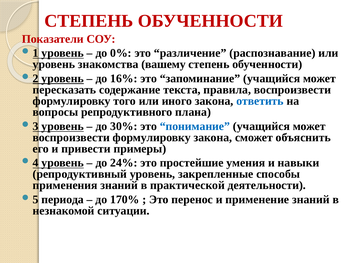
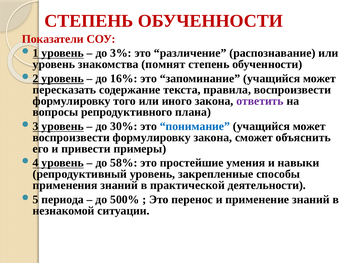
0%: 0% -> 3% (121, 53)
вашему: вашему -> помнят (163, 64)
ответить colour: blue -> purple (260, 101)
24%: 24% -> 58% (124, 163)
170%: 170% -> 500% (125, 200)
